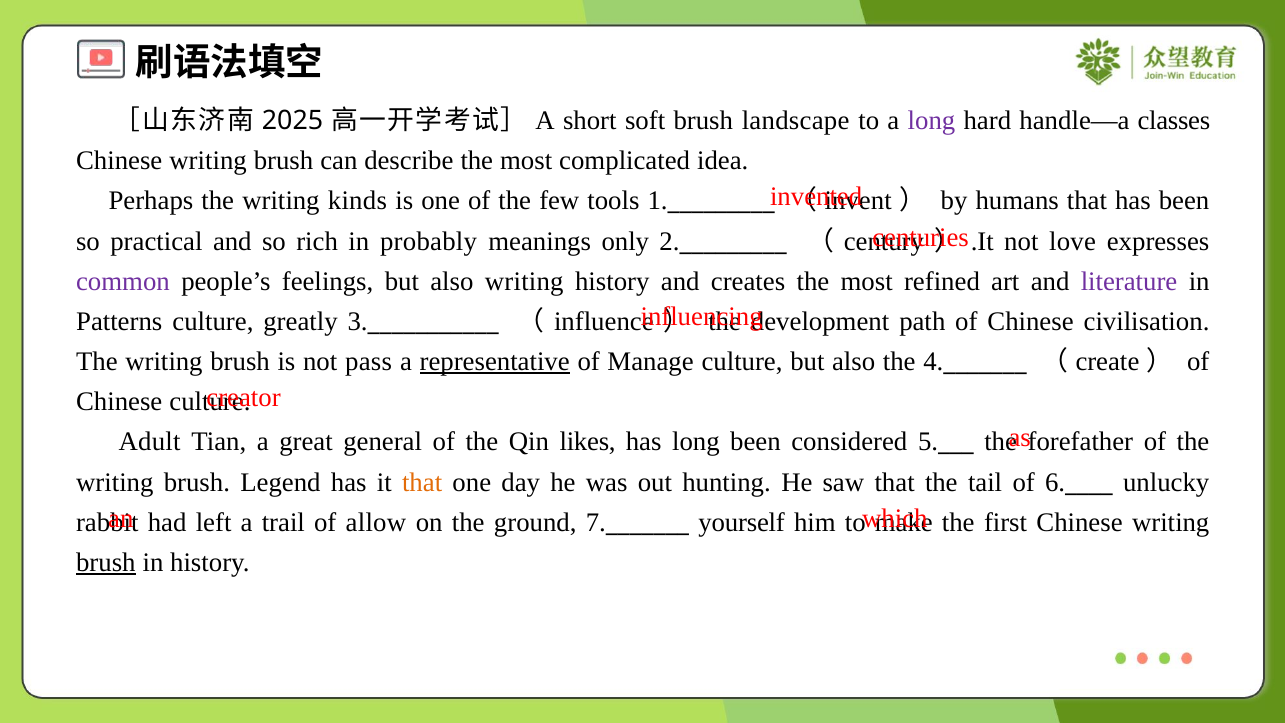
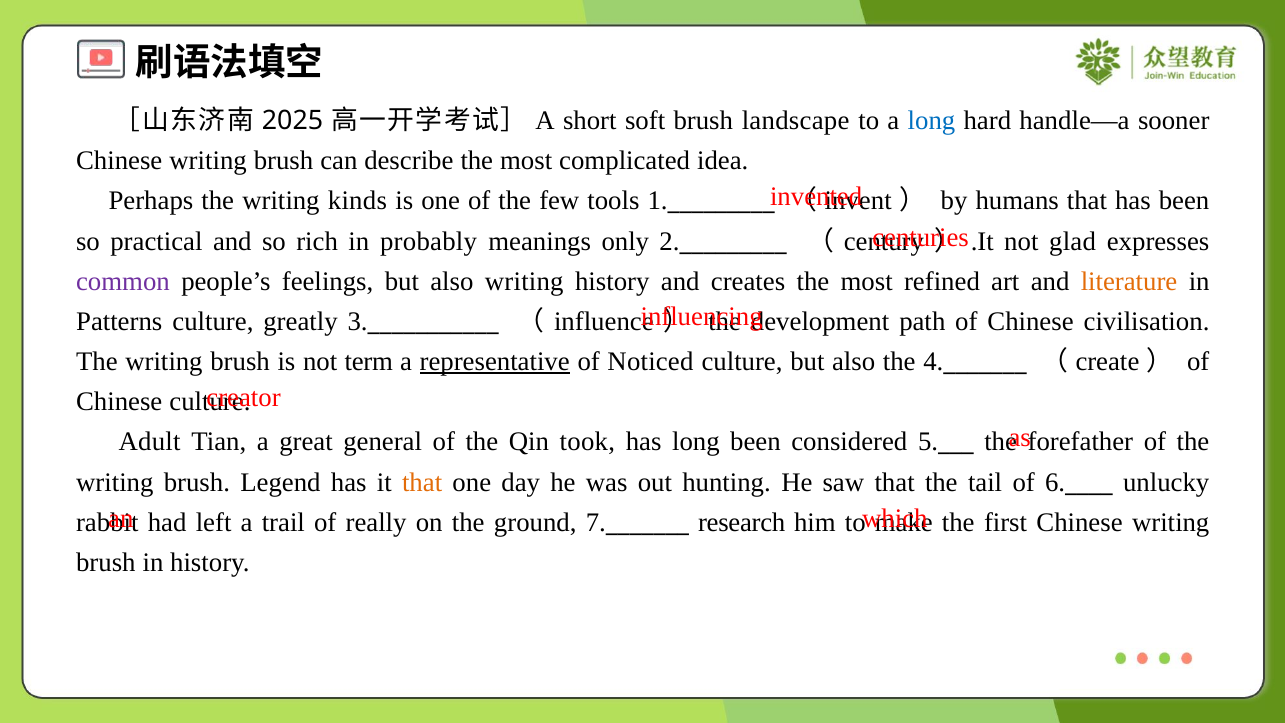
long colour: purple -> blue (932, 121)
classes: classes -> sooner (1174, 121)
love: love -> glad (1073, 241)
literature colour: purple -> orange (1129, 281)
pass: pass -> term (369, 362)
Manage: Manage -> Noticed (650, 362)
likes: likes -> took (587, 442)
allow: allow -> really (376, 522)
yourself: yourself -> research (742, 522)
brush underline: present -> none (106, 562)
